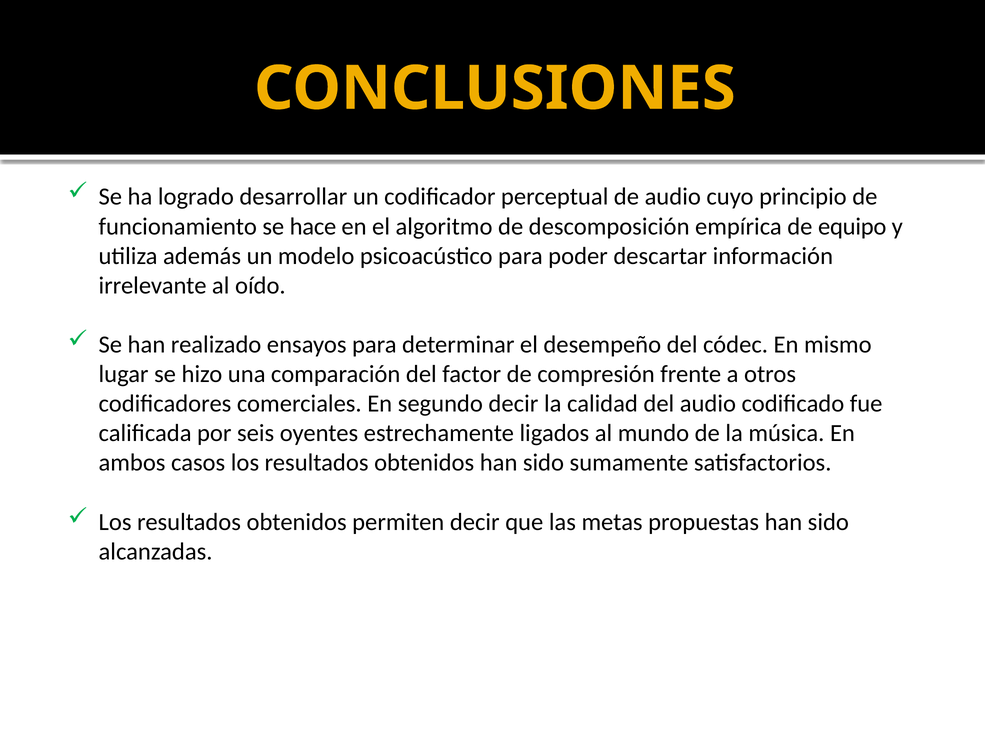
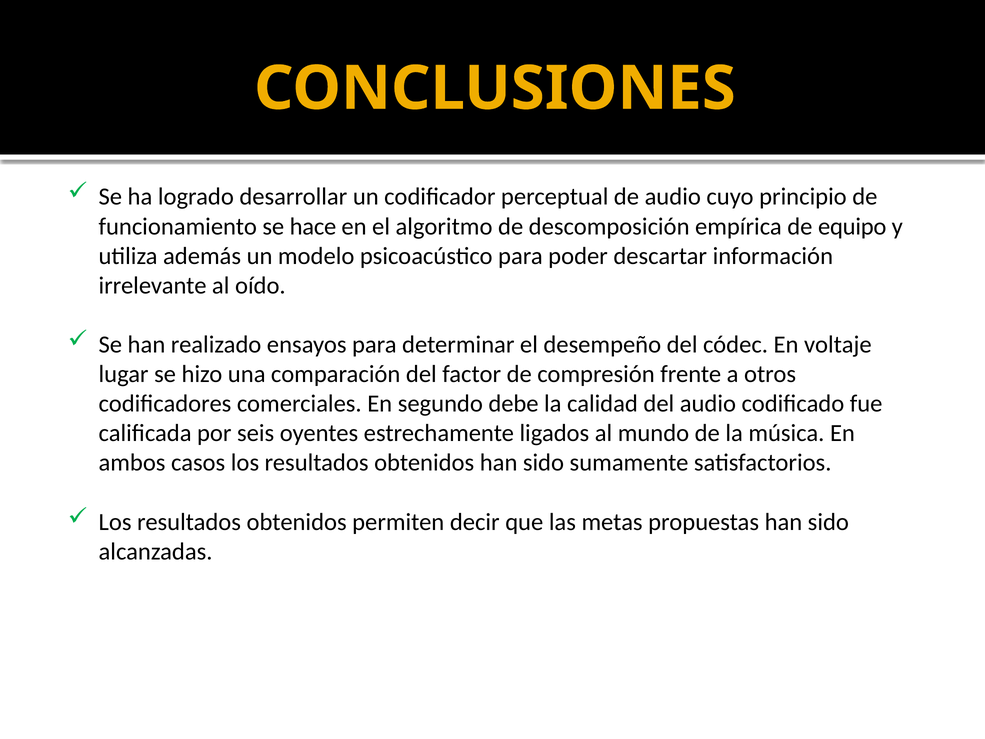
mismo: mismo -> voltaje (838, 344)
segundo decir: decir -> debe (513, 404)
